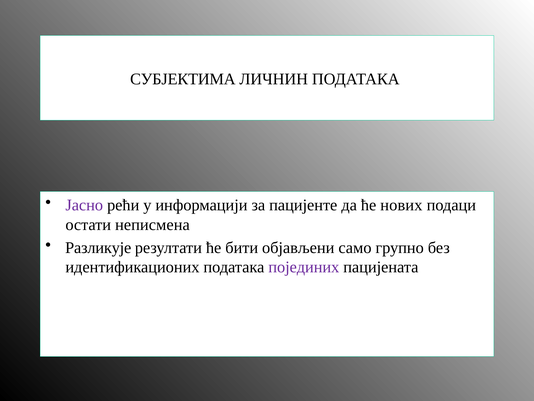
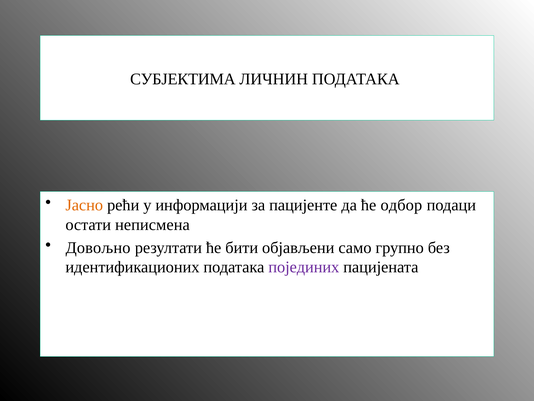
Јасно colour: purple -> orange (84, 205)
нових: нових -> одбор (401, 205)
Разликује: Разликује -> Довољно (98, 247)
